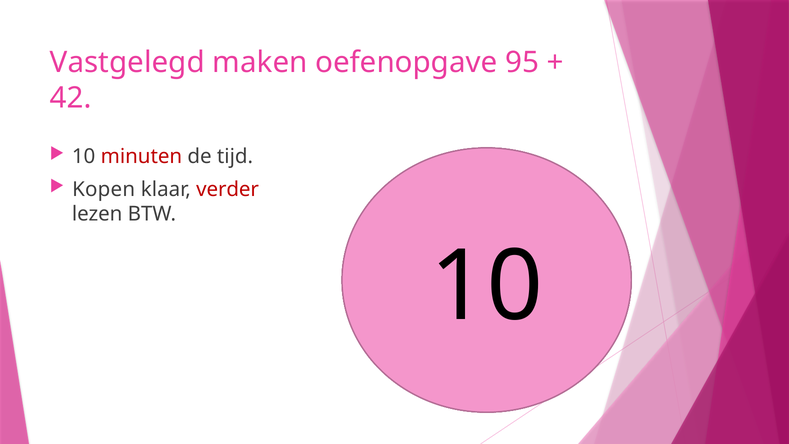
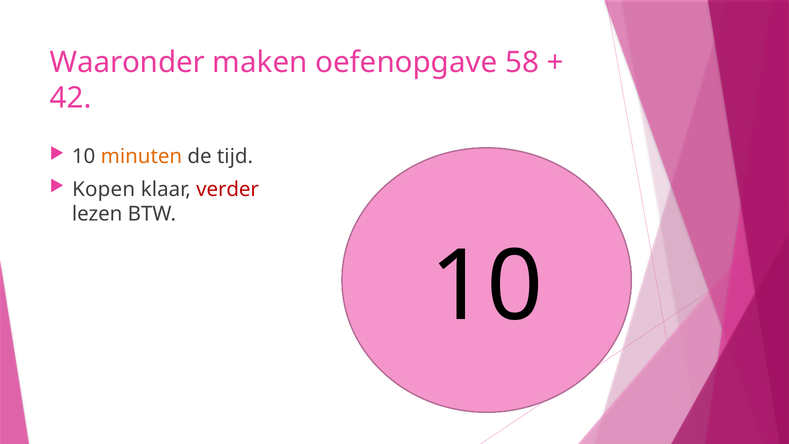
Vastgelegd: Vastgelegd -> Waaronder (127, 62)
95: 95 -> 58 (522, 62)
minuten colour: red -> orange (141, 157)
